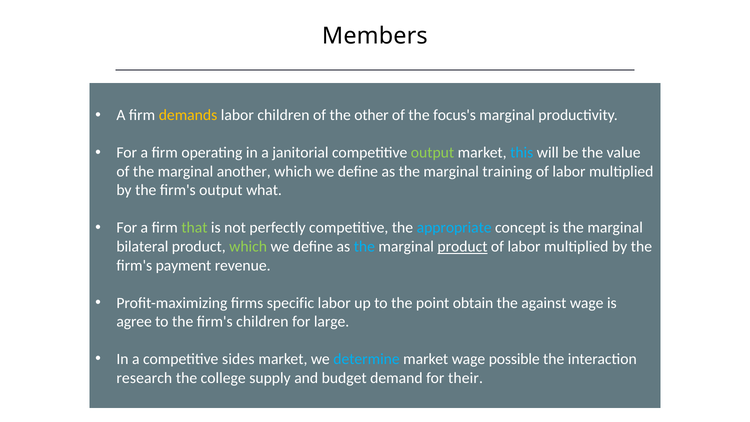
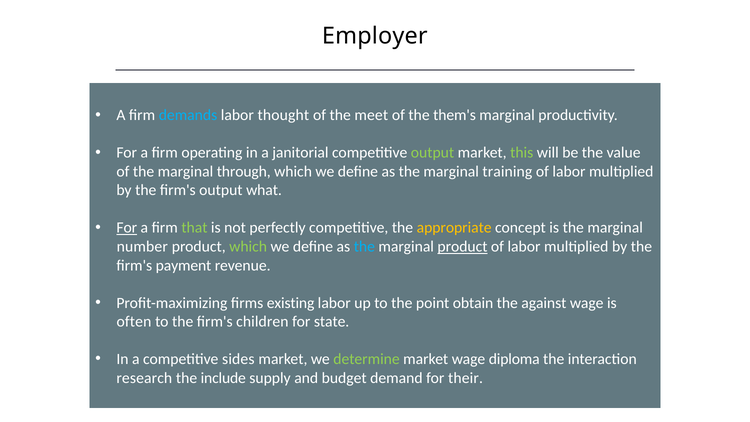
Members: Members -> Employer (375, 36)
demands colour: yellow -> light blue (188, 115)
labor children: children -> thought (283, 115)
other: other -> meet (371, 115)
focus's: focus's -> them's (455, 115)
this colour: light blue -> light green (522, 153)
another: another -> through (244, 171)
For underline: none -> present (127, 228)
appropriate colour: light blue -> yellow (454, 228)
bilateral: bilateral -> number (142, 247)
specific: specific -> existing (291, 303)
agree: agree -> often (134, 322)
large: large -> state (332, 322)
determine colour: light blue -> light green (366, 359)
possible: possible -> diploma (514, 359)
college: college -> include (223, 378)
